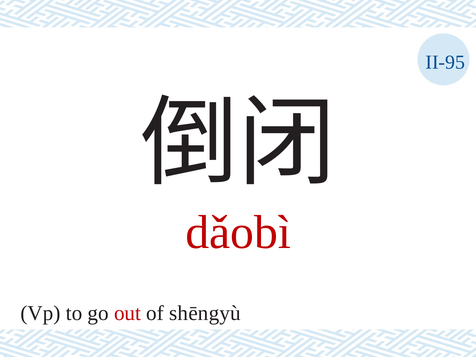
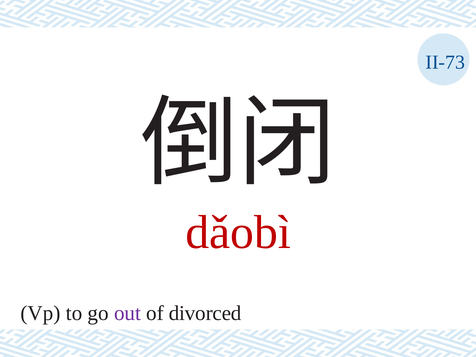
II-95: II-95 -> II-73 (445, 62)
out colour: red -> purple (128, 313)
shēngyù: shēngyù -> divorced (205, 313)
